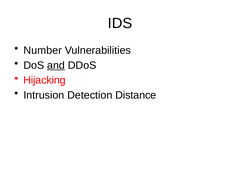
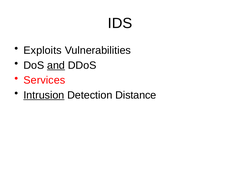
Number: Number -> Exploits (43, 50)
Hijacking: Hijacking -> Services (44, 80)
Intrusion underline: none -> present (44, 95)
